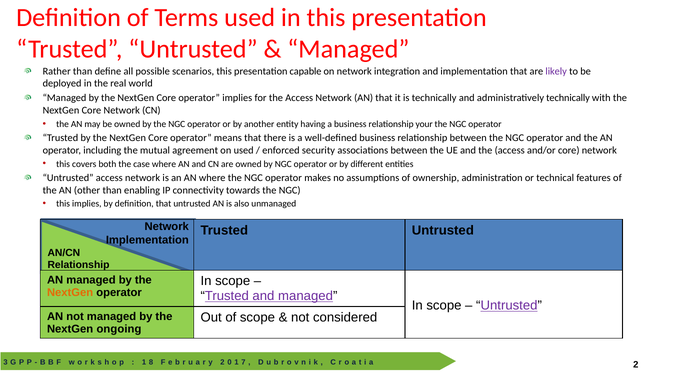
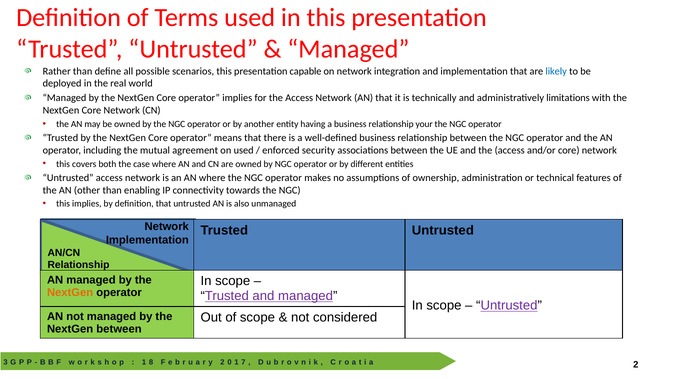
likely colour: purple -> blue (556, 71)
administratively technically: technically -> limitations (568, 98)
NextGen ongoing: ongoing -> between (119, 329)
